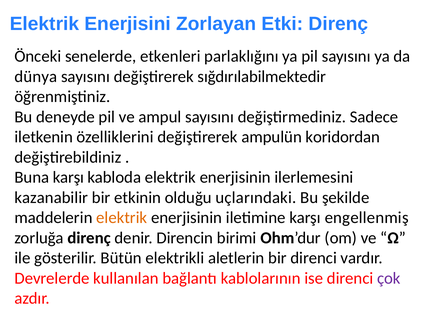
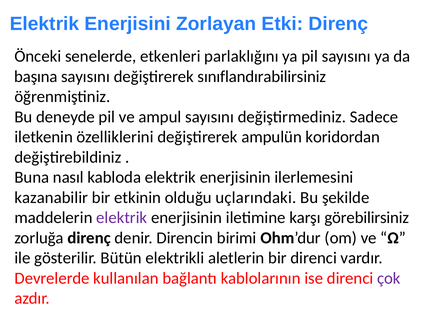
dünya: dünya -> başına (36, 76)
sığdırılabilmektedir: sığdırılabilmektedir -> sınıflandırabilirsiniz (262, 76)
Buna karşı: karşı -> nasıl (68, 177)
elektrik colour: orange -> purple (122, 218)
engellenmiş: engellenmiş -> görebilirsiniz (367, 218)
